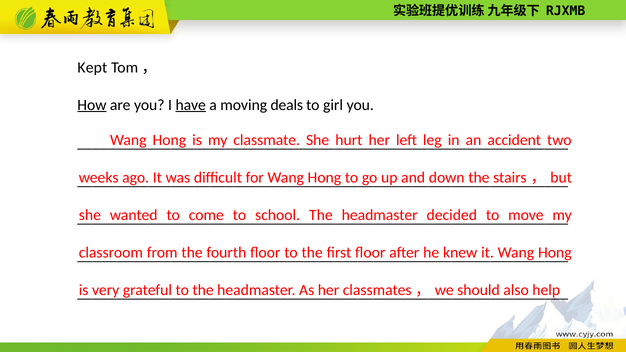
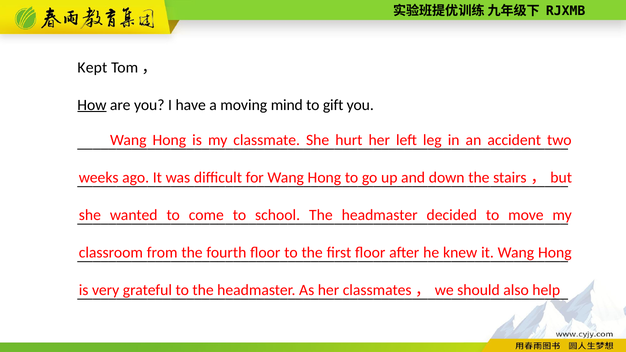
have underline: present -> none (191, 105)
deals: deals -> mind (287, 105)
girl: girl -> gift (333, 105)
